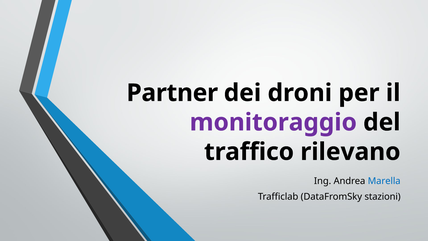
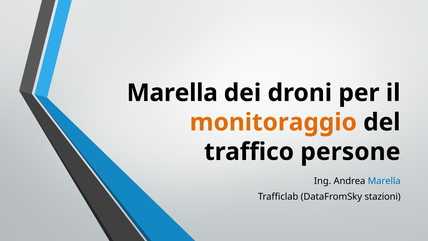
Partner: Partner -> Marella (172, 93)
monitoraggio colour: purple -> orange (273, 122)
rilevano: rilevano -> persone (350, 152)
